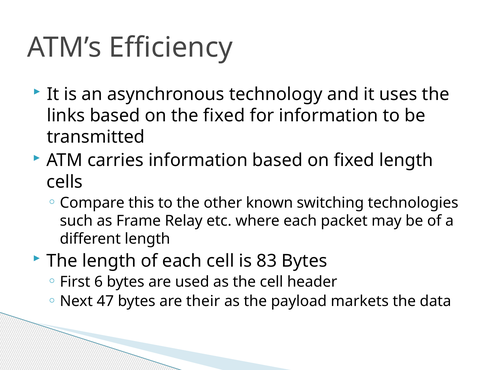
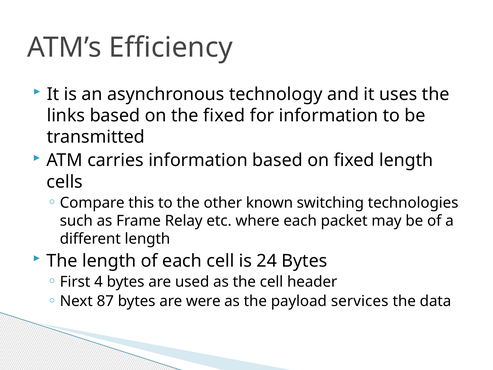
83: 83 -> 24 (267, 261)
6: 6 -> 4 (99, 282)
47: 47 -> 87 (105, 301)
their: their -> were (203, 301)
markets: markets -> services (360, 301)
